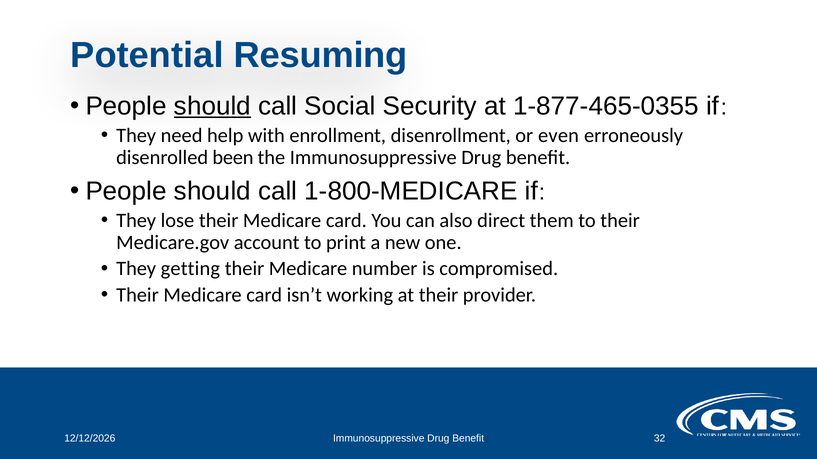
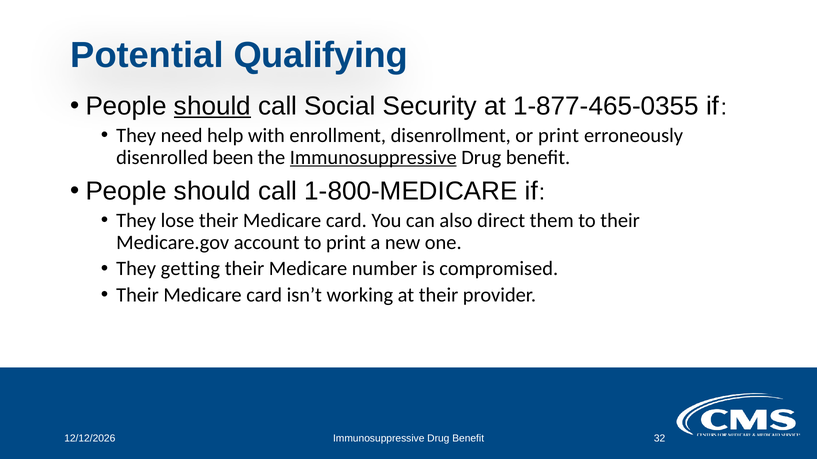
Resuming: Resuming -> Qualifying (321, 56)
or even: even -> print (559, 135)
Immunosuppressive underline: none -> present (373, 158)
